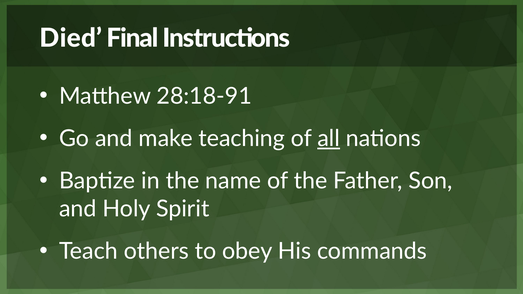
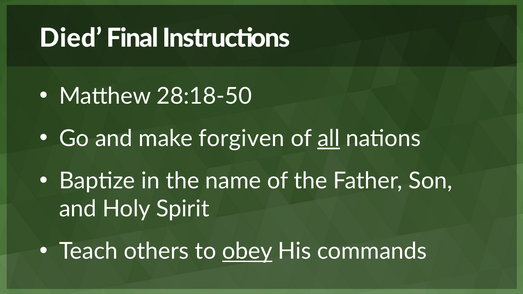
28:18-91: 28:18-91 -> 28:18-50 (204, 96)
teaching: teaching -> forgiven (242, 139)
obey underline: none -> present (247, 251)
